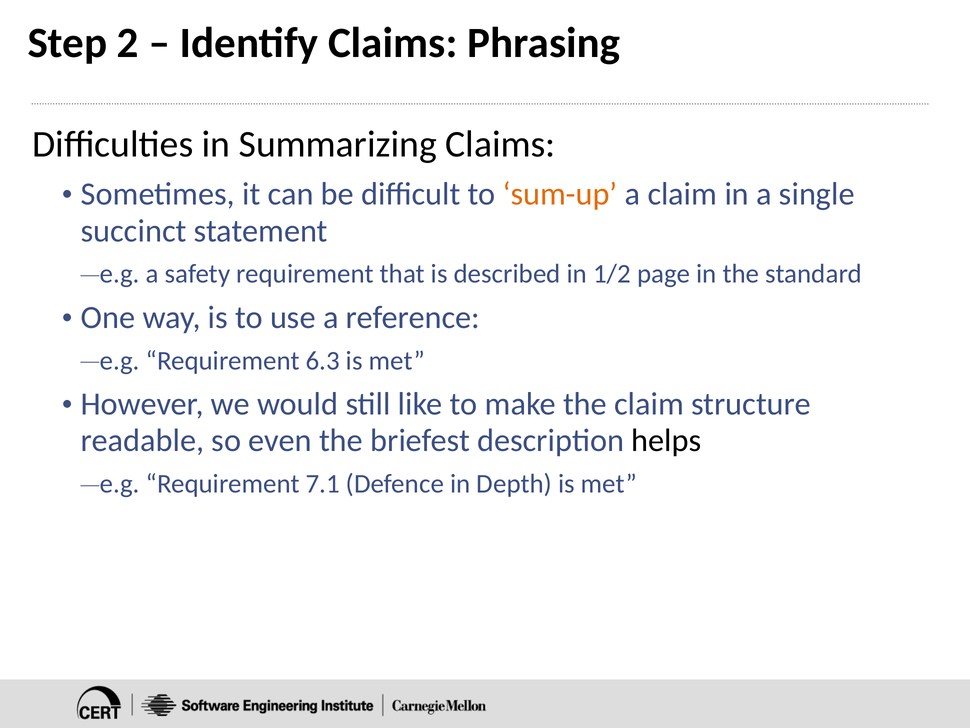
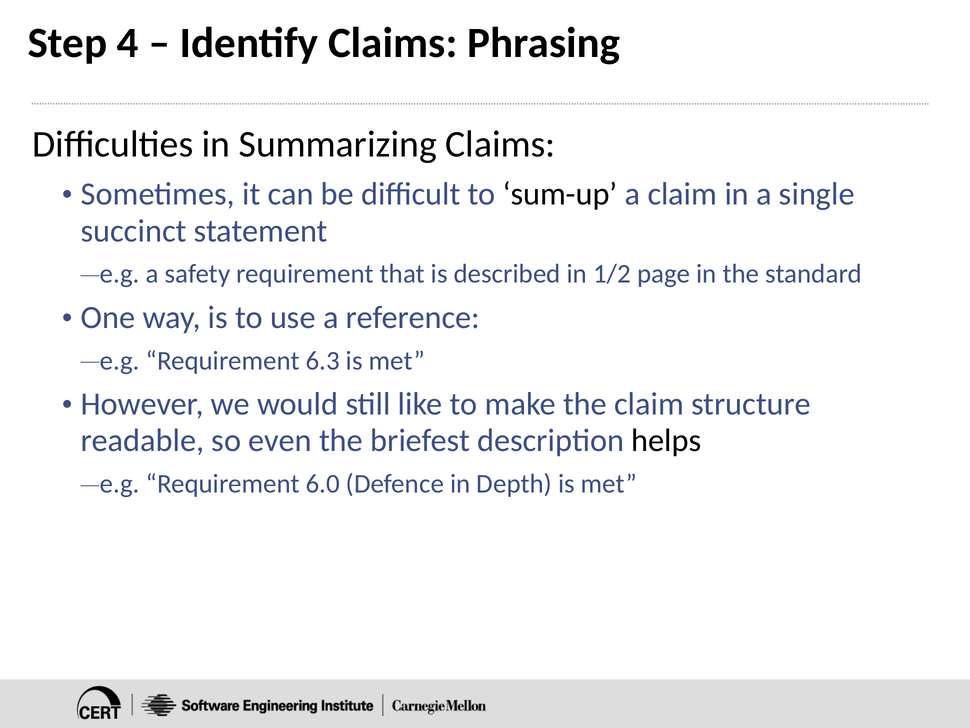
2: 2 -> 4 (128, 43)
sum-up colour: orange -> black (560, 194)
7.1: 7.1 -> 6.0 (323, 484)
